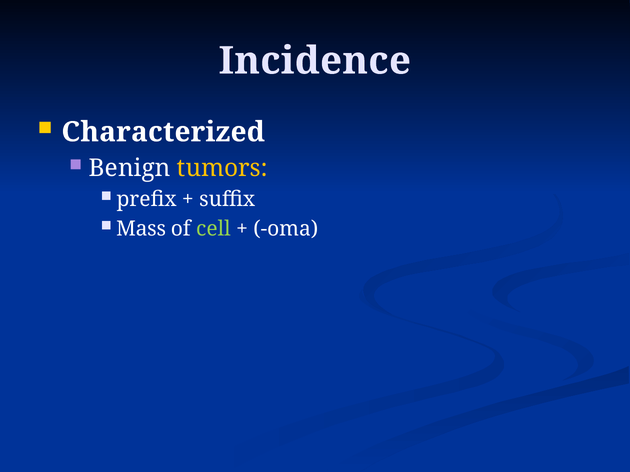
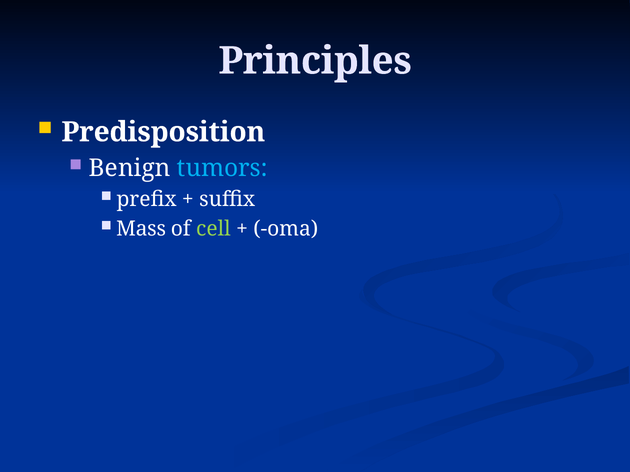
Incidence: Incidence -> Principles (315, 61)
Characterized: Characterized -> Predisposition (163, 132)
tumors colour: yellow -> light blue (222, 168)
